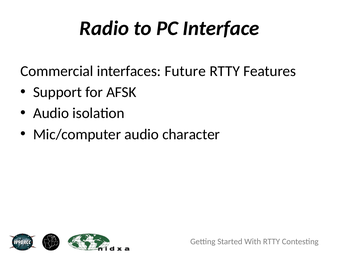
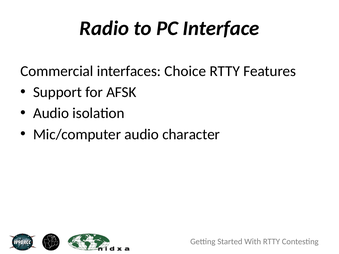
Future: Future -> Choice (185, 71)
